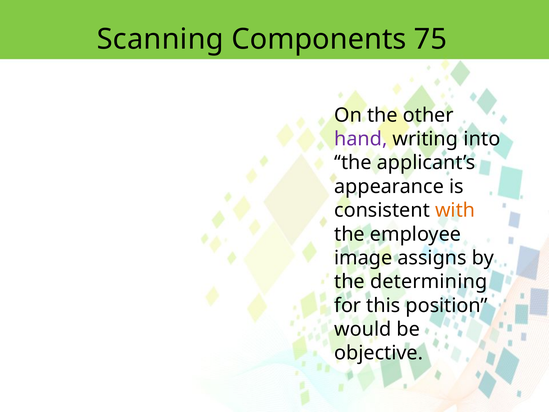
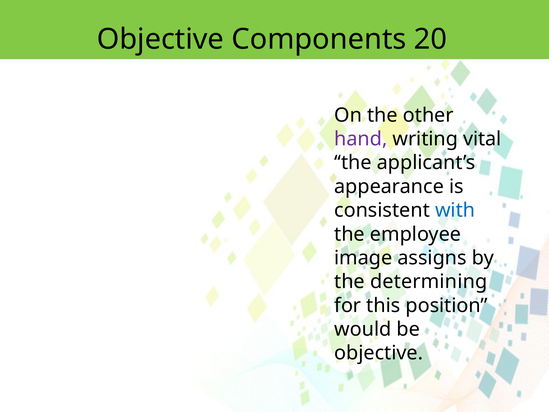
Scanning: Scanning -> Objective (160, 39)
75: 75 -> 20 (430, 39)
into: into -> vital (482, 139)
with colour: orange -> blue (455, 210)
